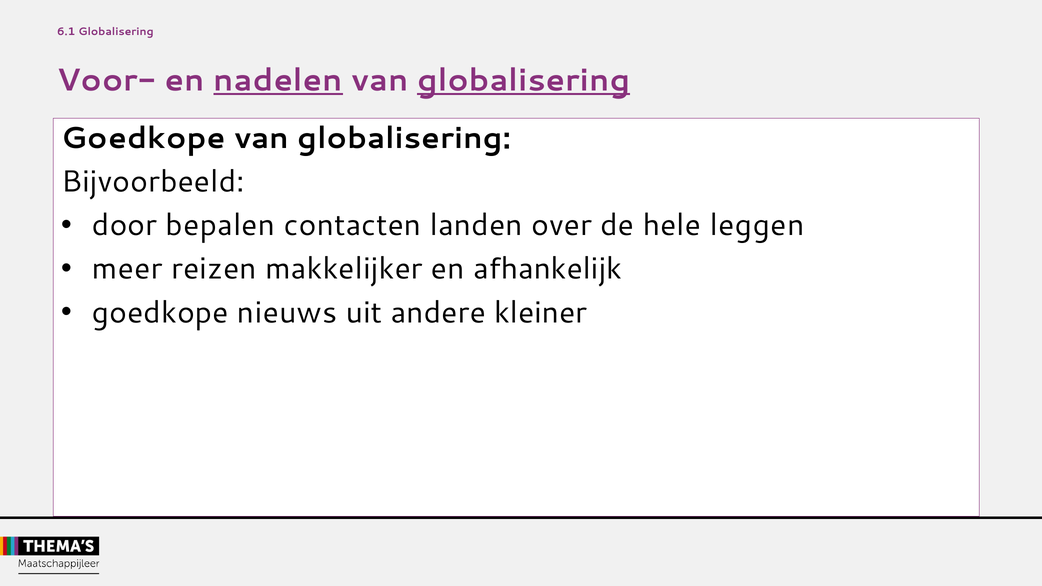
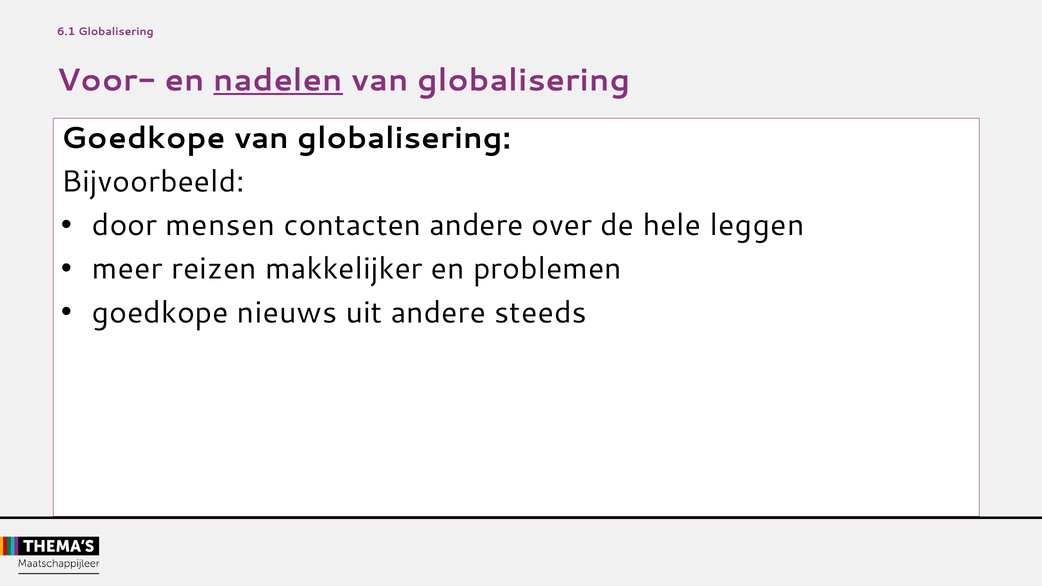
globalisering underline: present -> none (524, 80)
bepalen: bepalen -> mensen (220, 225)
contacten landen: landen -> andere (476, 225)
afhankelijk: afhankelijk -> problemen (547, 269)
kleiner: kleiner -> steeds (541, 313)
